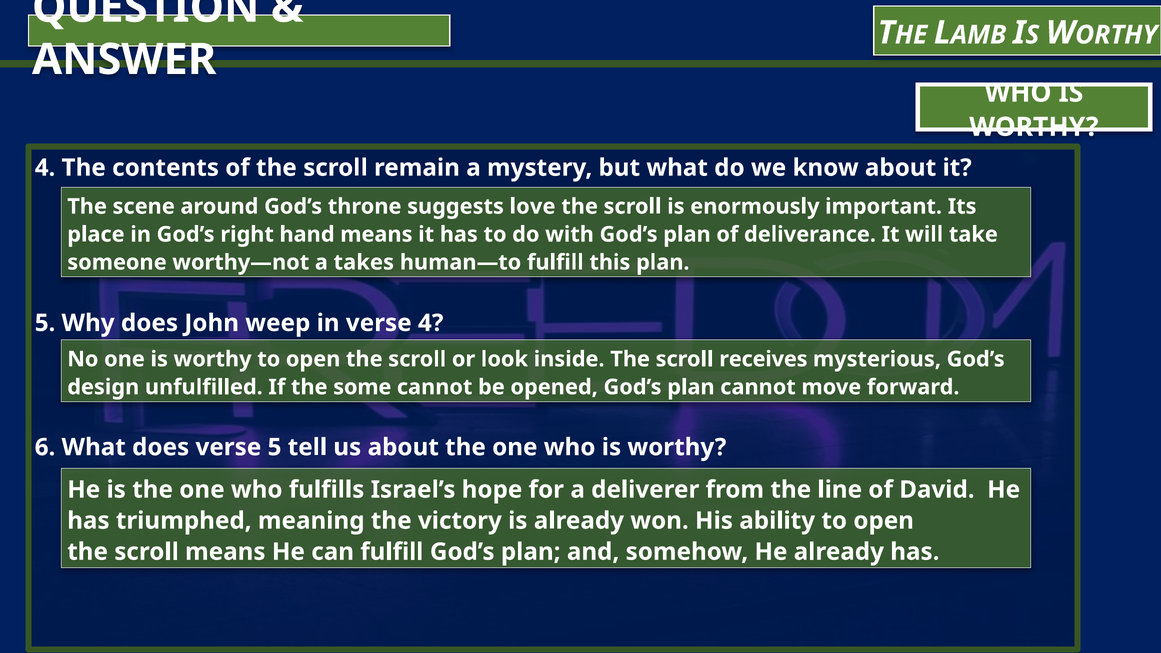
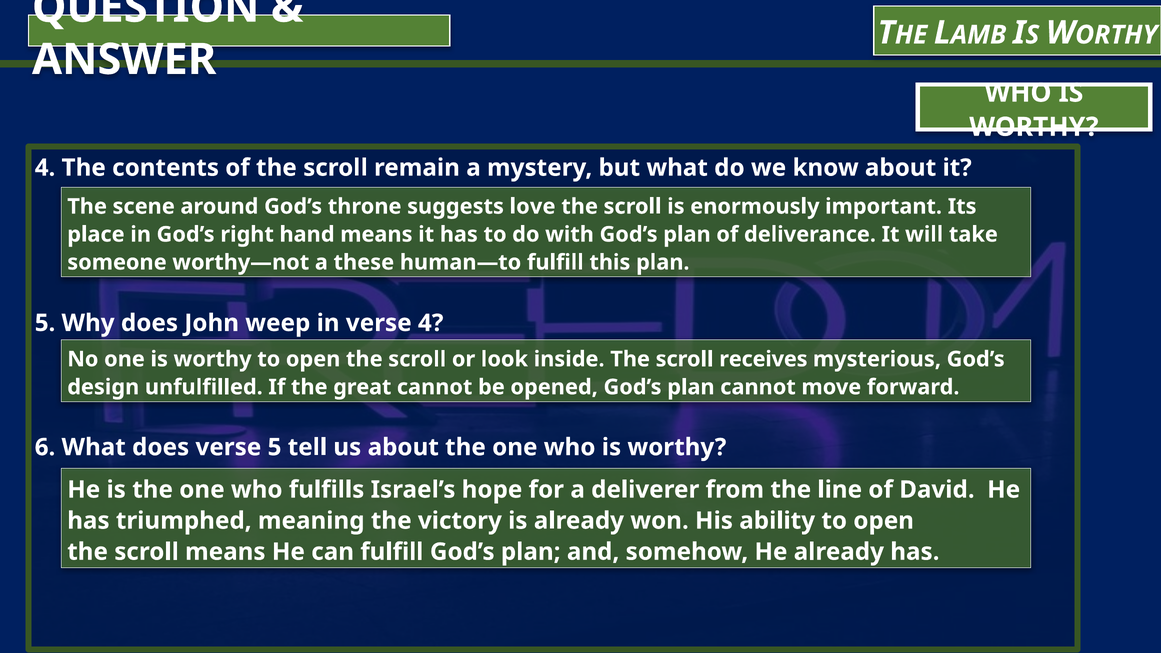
takes: takes -> these (364, 262)
some: some -> great (362, 387)
